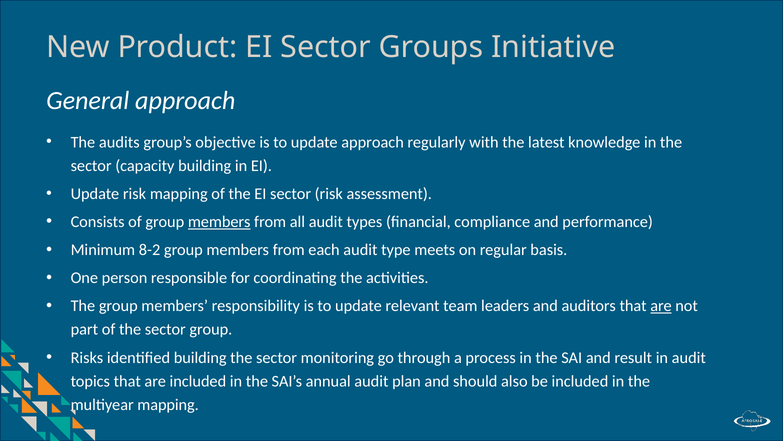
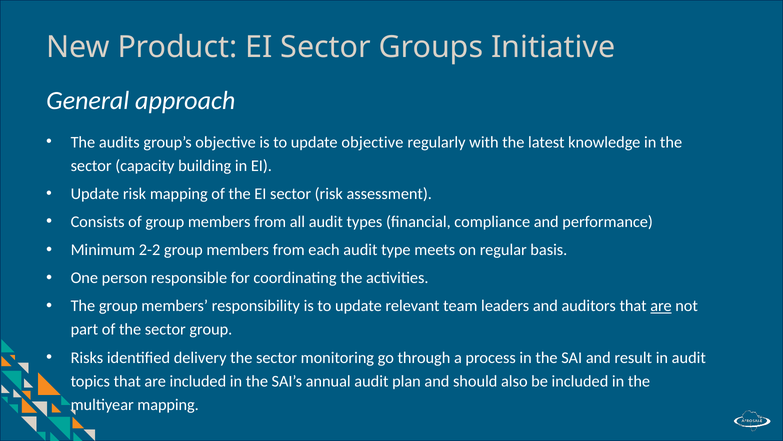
update approach: approach -> objective (372, 142)
members underline: present -> none (219, 222)
8-2: 8-2 -> 2-2 (150, 250)
identified building: building -> delivery (200, 357)
